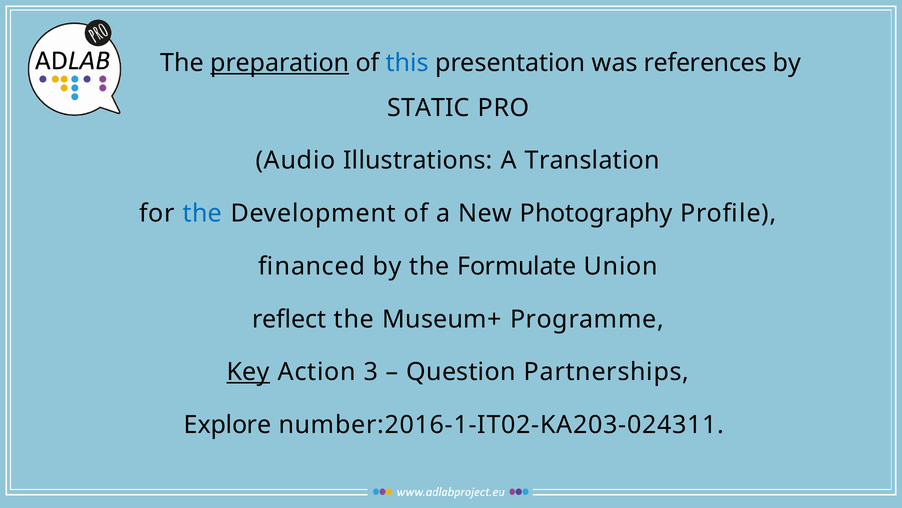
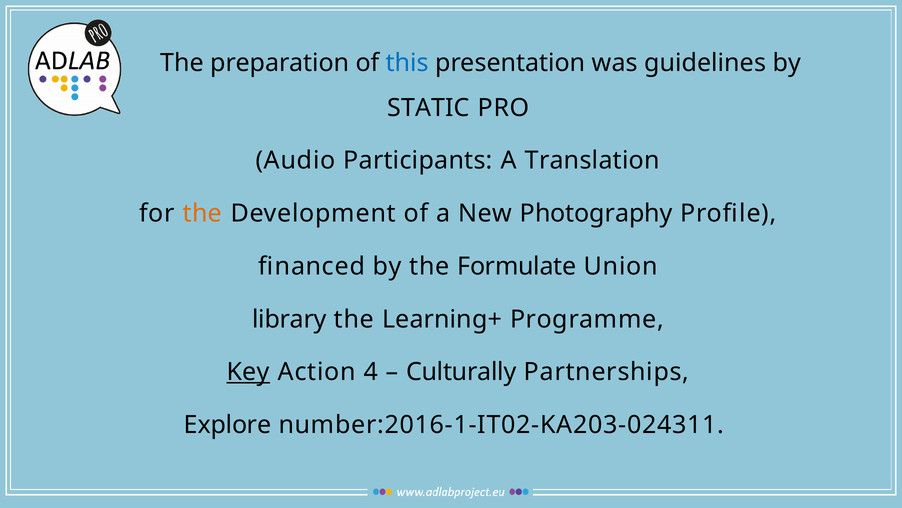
preparation underline: present -> none (280, 63)
references: references -> guidelines (705, 63)
Illustrations: Illustrations -> Participants (418, 161)
the colour: blue -> orange (202, 213)
reflect: reflect -> library (289, 319)
Museum+: Museum+ -> Learning+ (442, 319)
3: 3 -> 4 (371, 372)
Question: Question -> Culturally (461, 372)
